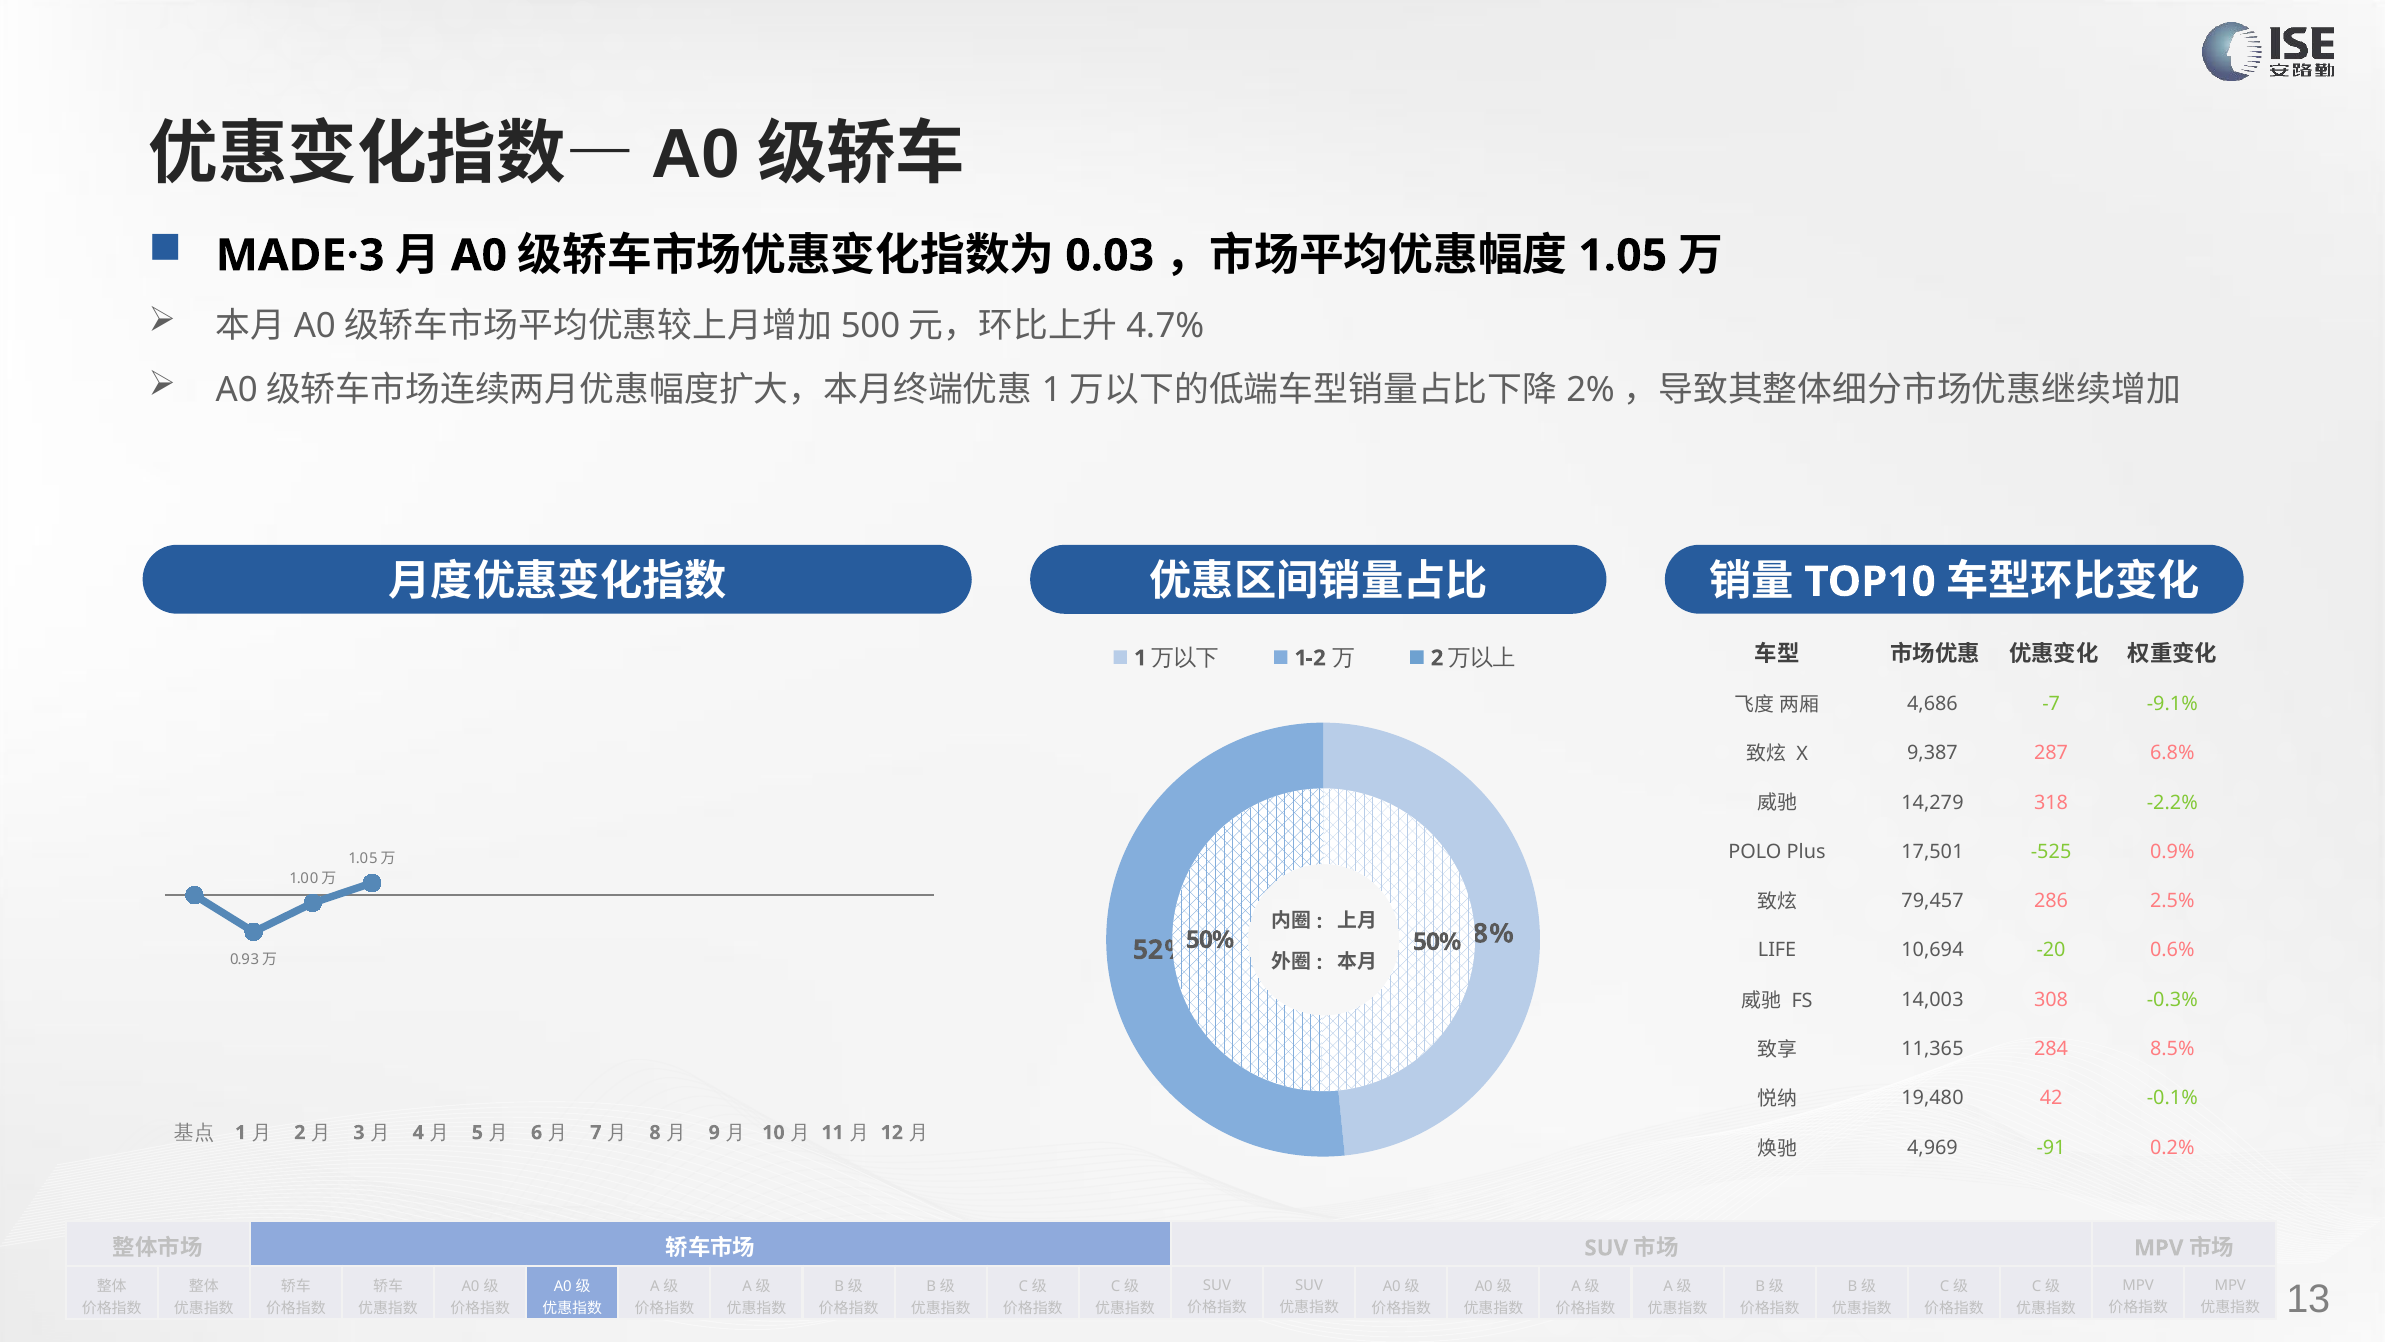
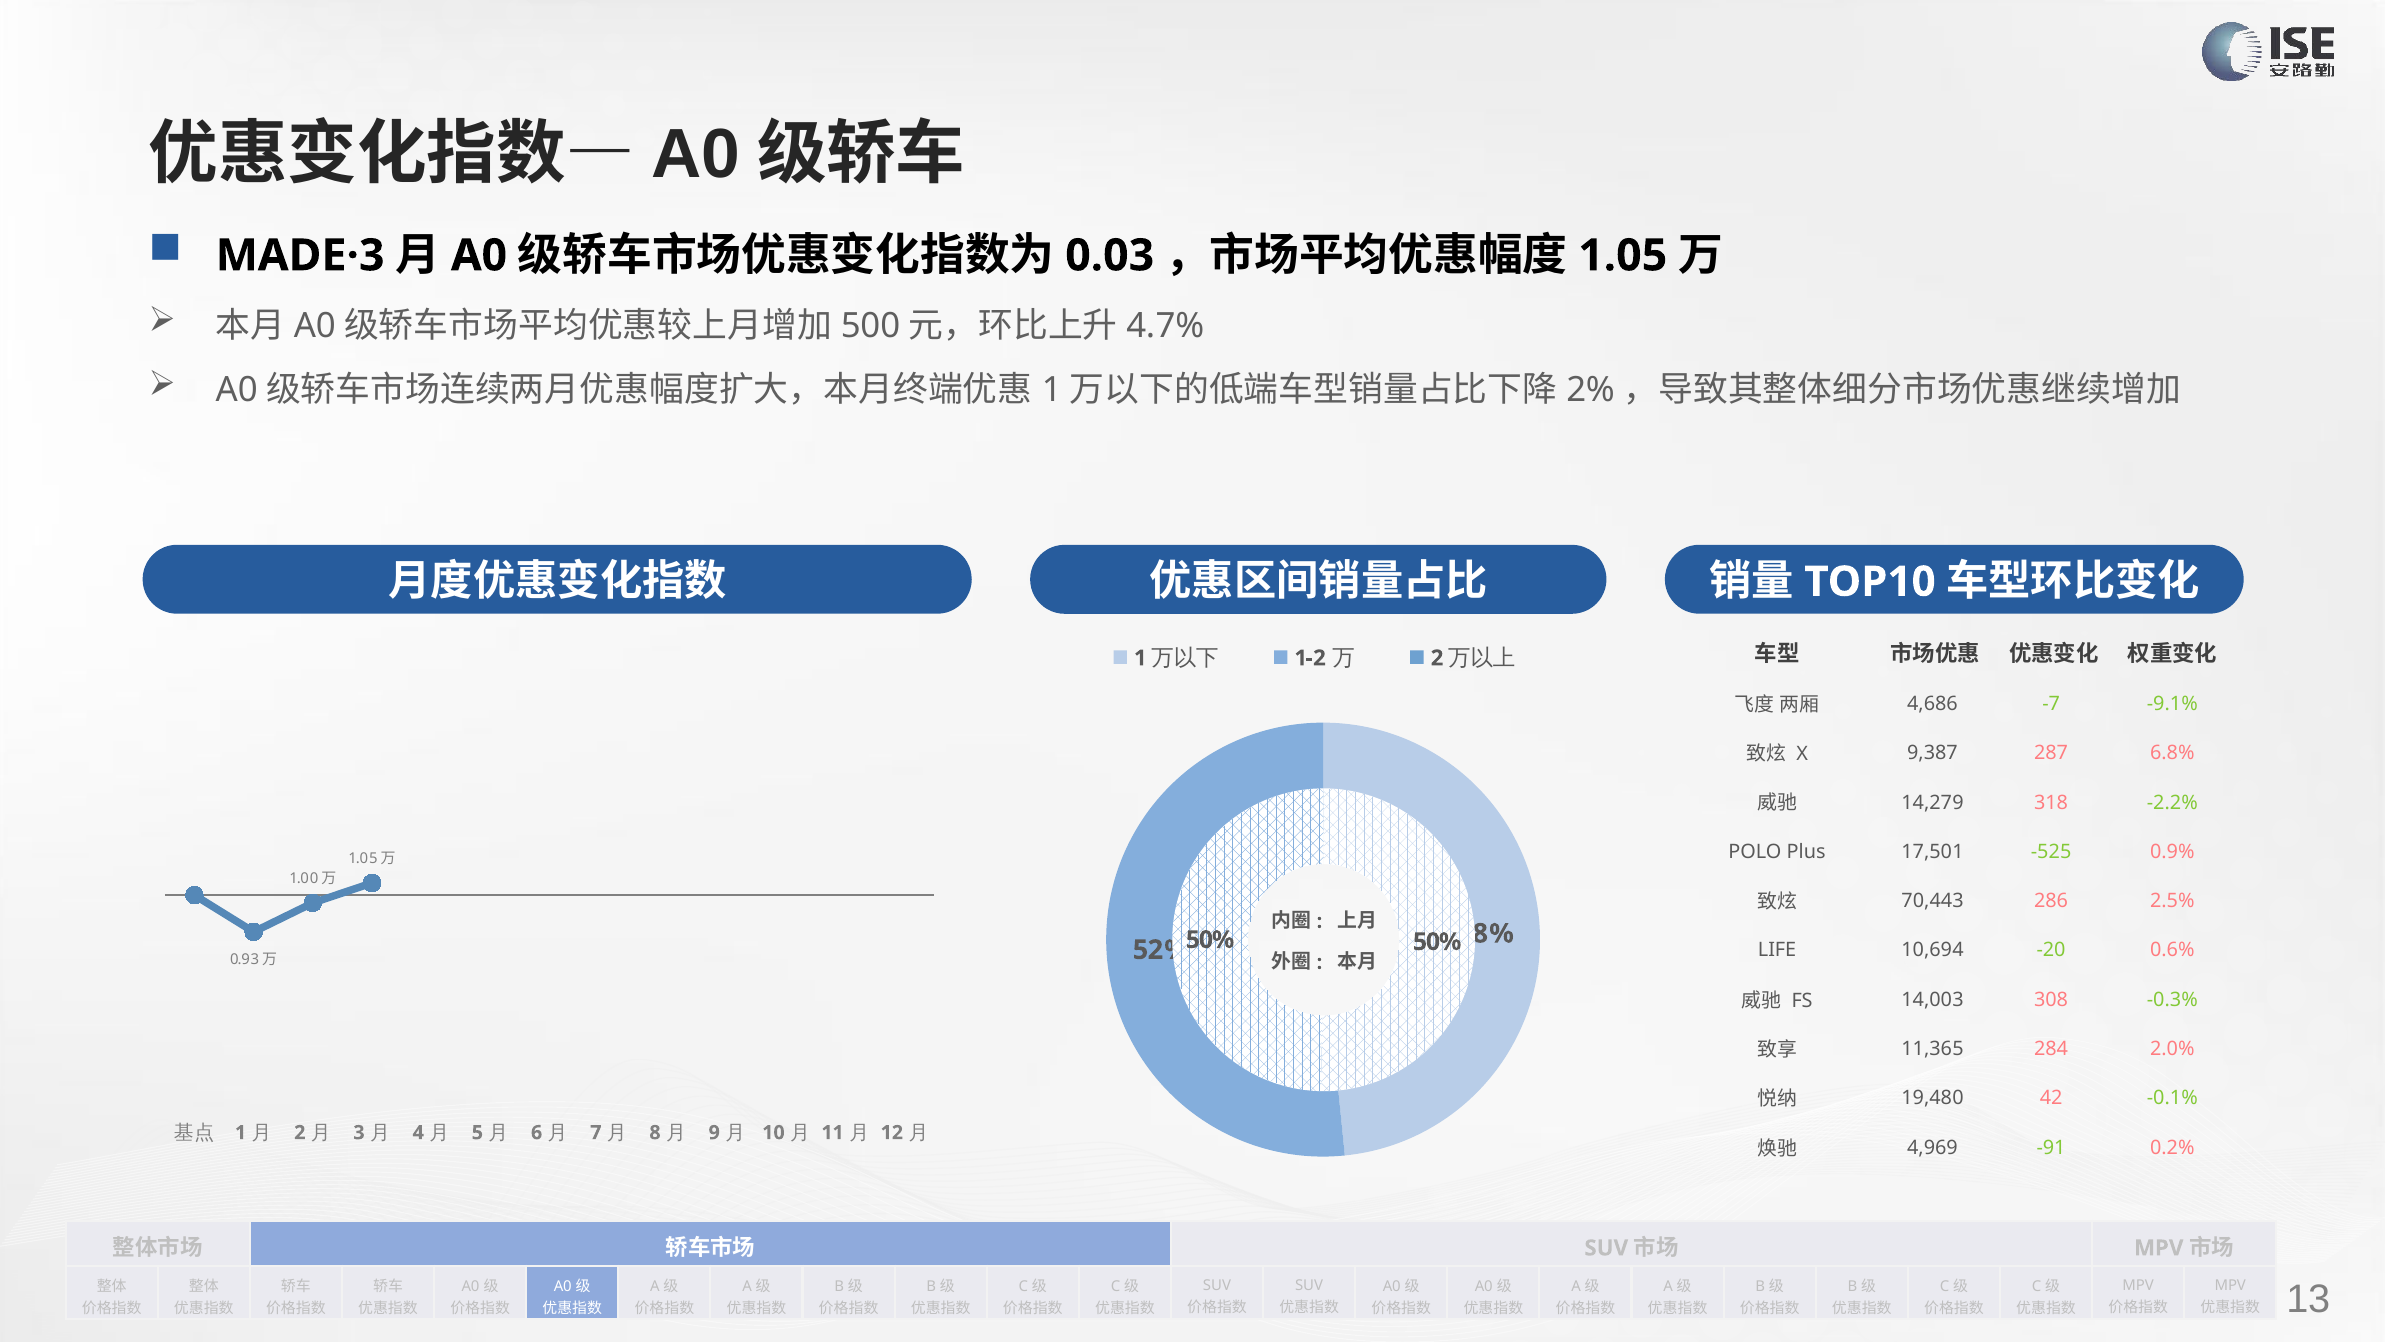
79,457: 79,457 -> 70,443 (1933, 901)
8.5%: 8.5% -> 2.0% (2172, 1049)
